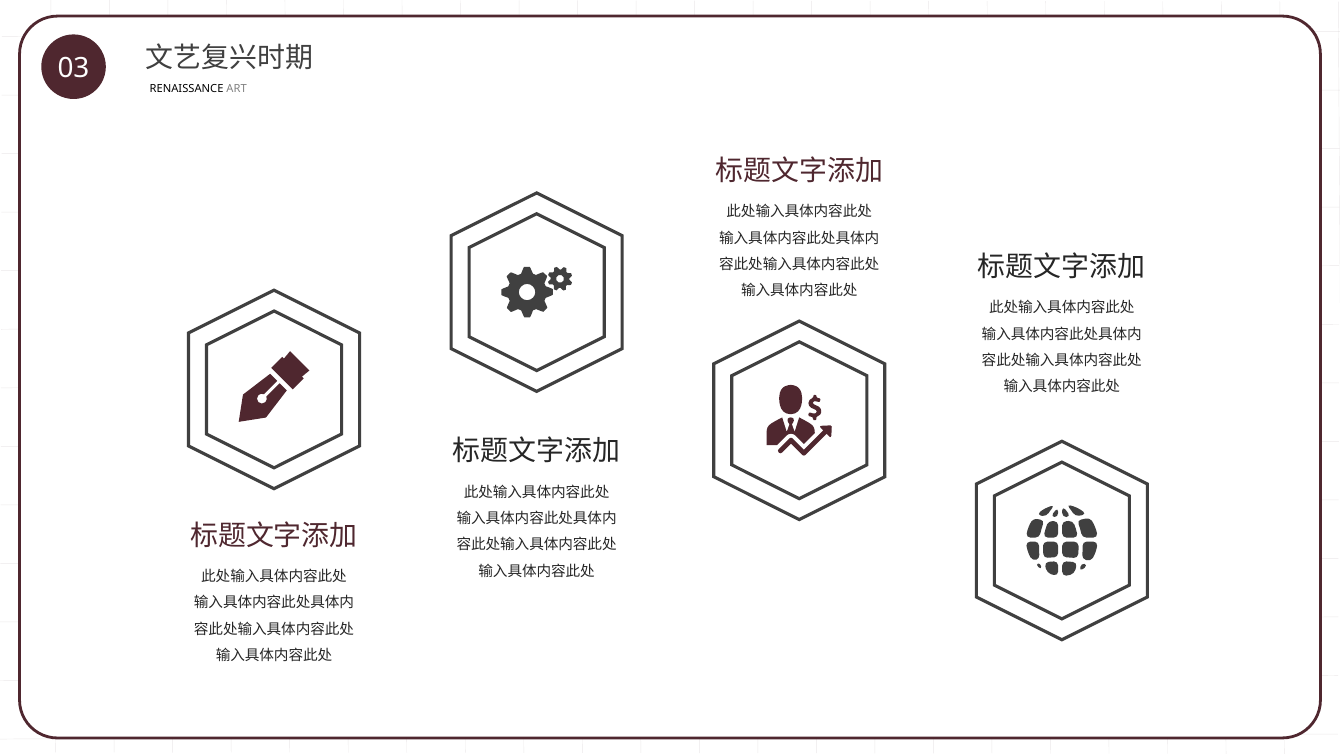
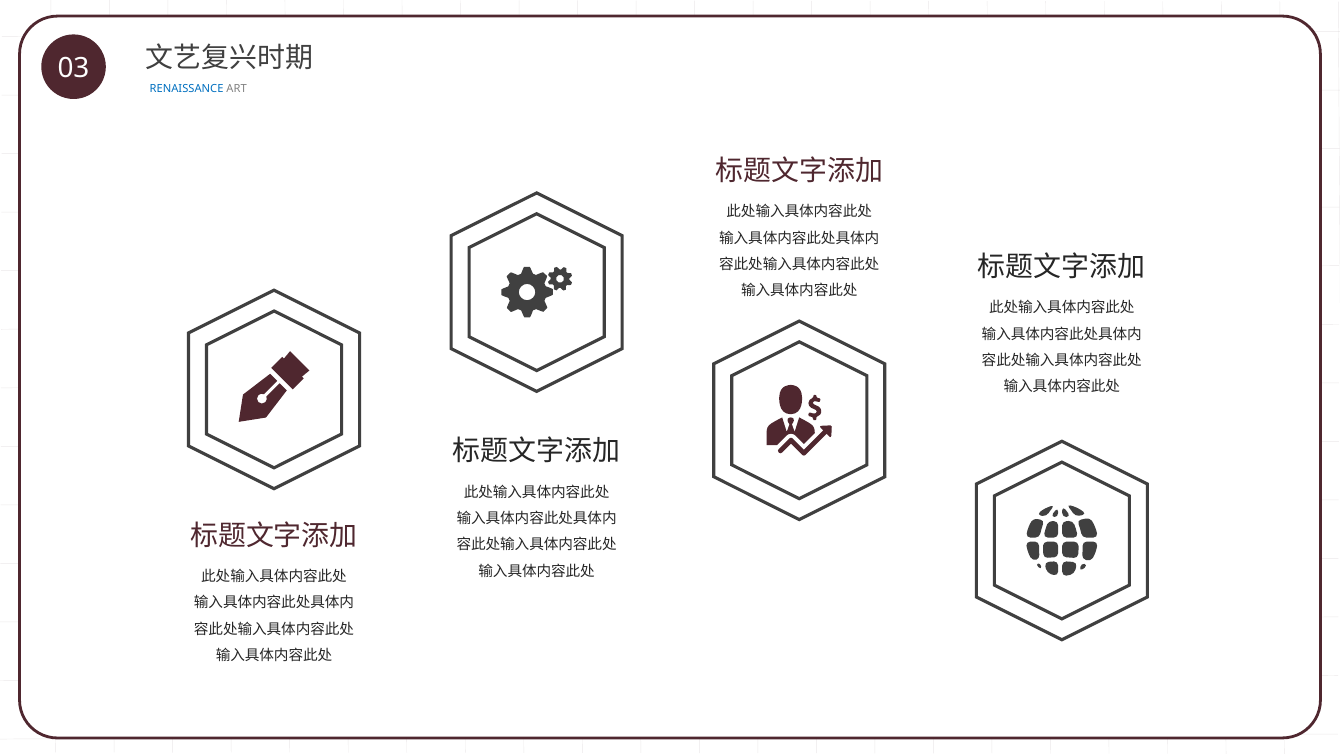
RENAISSANCE colour: black -> blue (187, 89)
